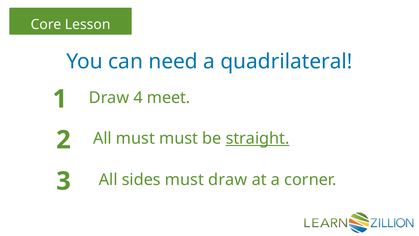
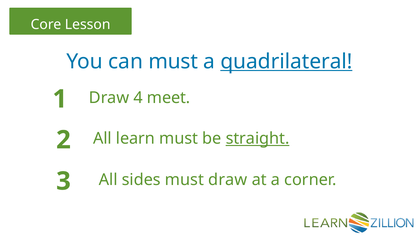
can need: need -> must (173, 61)
quadrilateral underline: none -> present (286, 61)
All must: must -> learn (135, 138)
